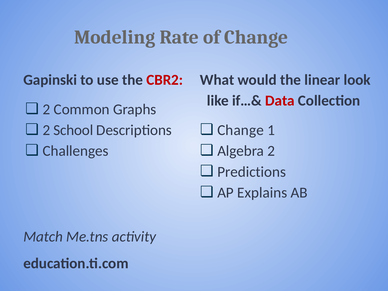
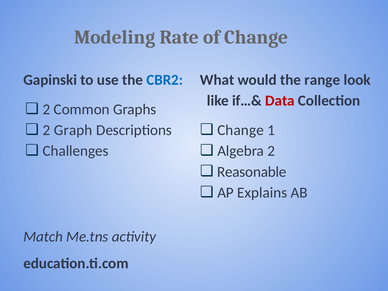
CBR2 colour: red -> blue (165, 80)
linear: linear -> range (322, 80)
School: School -> Graph (73, 130)
Predictions: Predictions -> Reasonable (252, 172)
